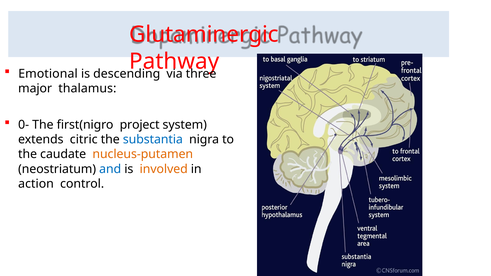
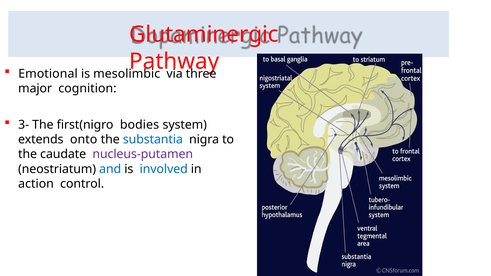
descending: descending -> mesolimbic (127, 74)
thalamus: thalamus -> cognition (87, 89)
0-: 0- -> 3- (24, 125)
project: project -> bodies (139, 125)
citric: citric -> onto (84, 140)
nucleus-putamen colour: orange -> purple (143, 154)
involved colour: orange -> blue (164, 169)
